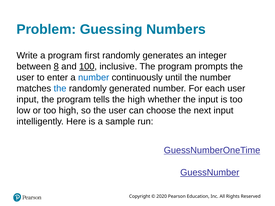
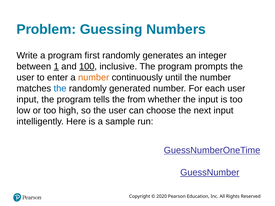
8: 8 -> 1 (56, 67)
number colour: blue -> orange (94, 78)
the high: high -> from (136, 100)
